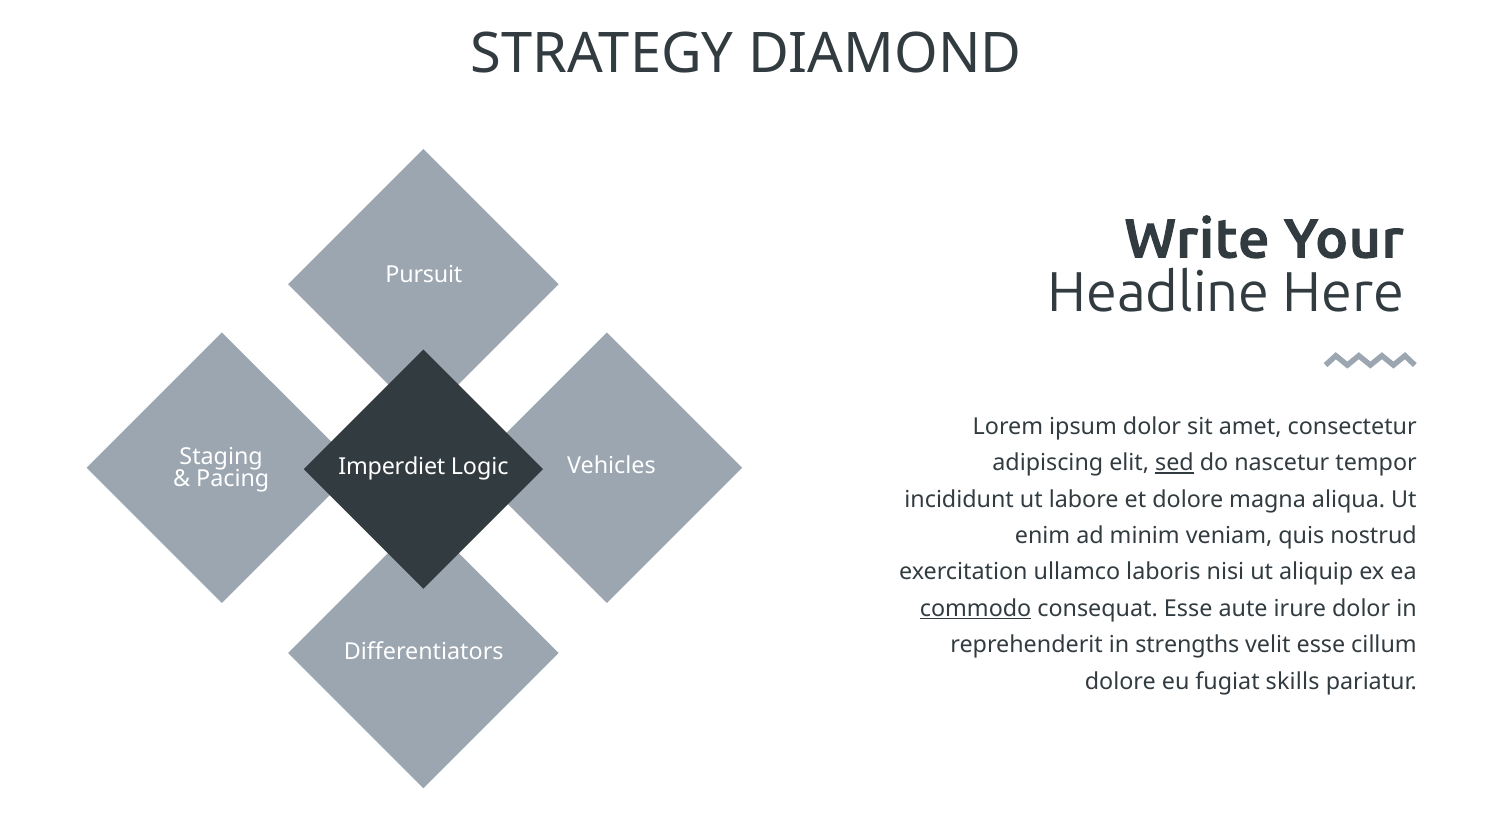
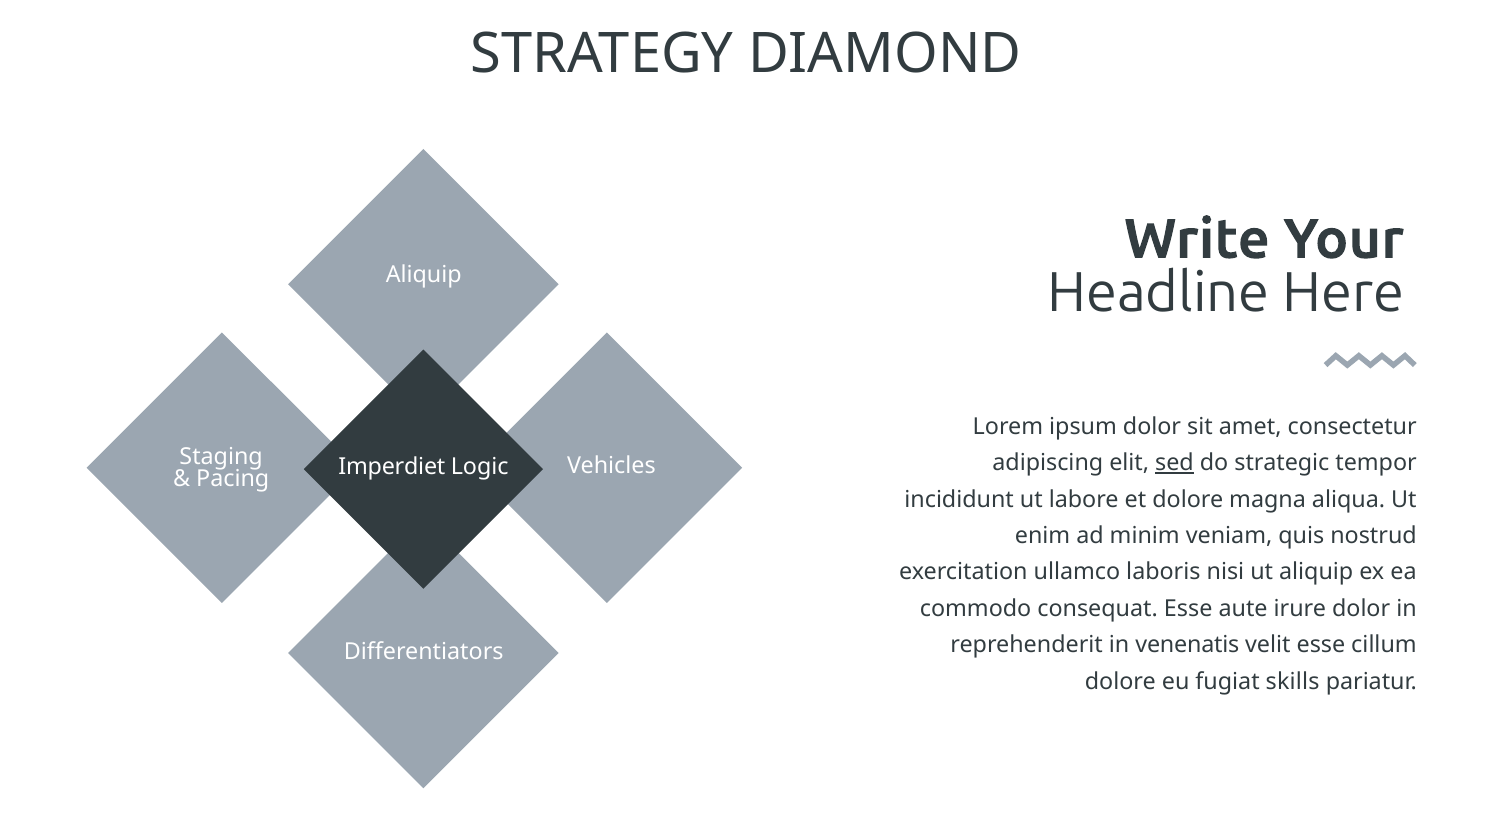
Pursuit: Pursuit -> Aliquip (424, 274)
nascetur: nascetur -> strategic (1282, 463)
commodo underline: present -> none (976, 609)
strengths: strengths -> venenatis (1187, 645)
